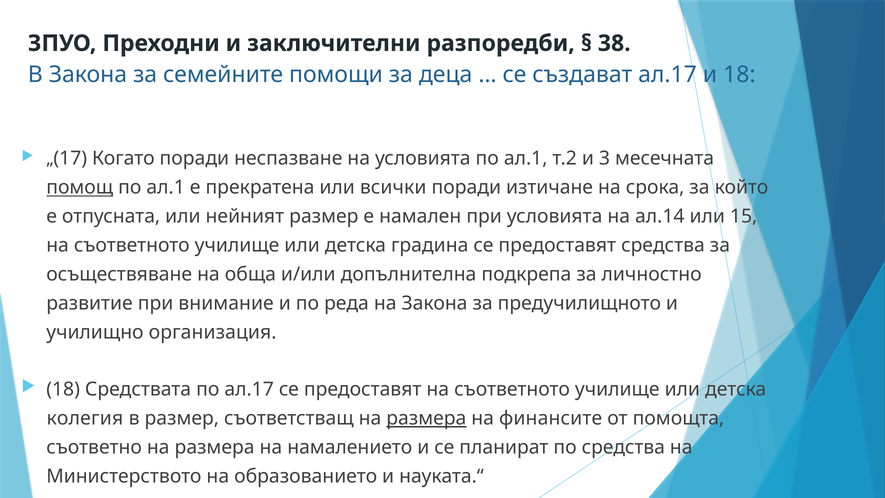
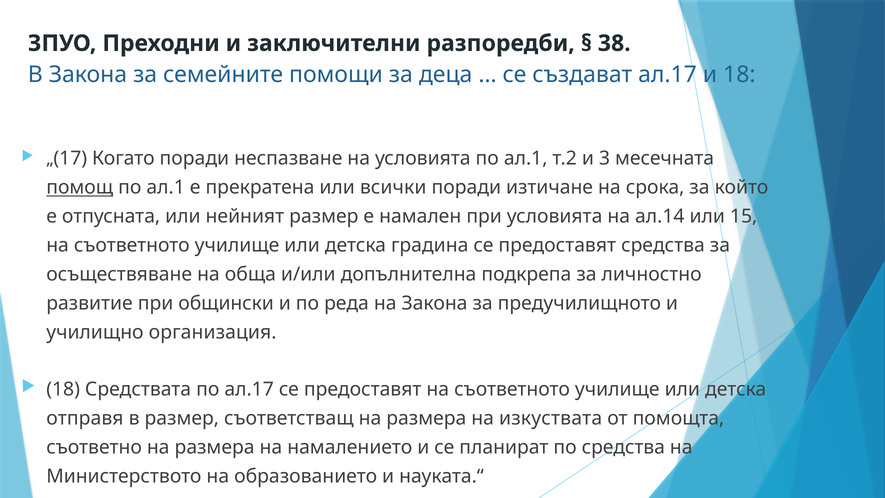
внимание: внимание -> общински (226, 303)
колегия: колегия -> отправя (85, 418)
размера underline: present -> none (426, 418)
финансите: финансите -> изкуствата (551, 418)
